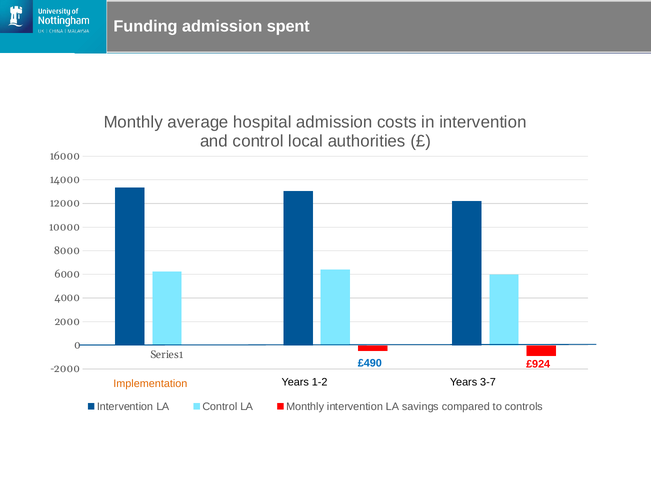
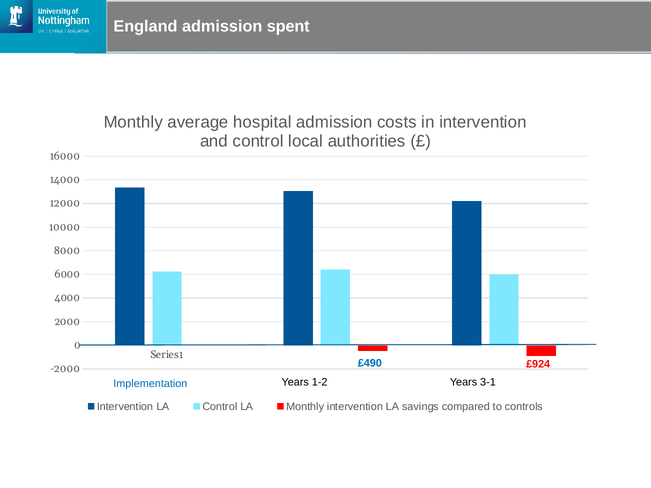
Funding: Funding -> England (145, 26)
Implementation colour: orange -> blue (150, 384)
3-7: 3-7 -> 3-1 (488, 383)
